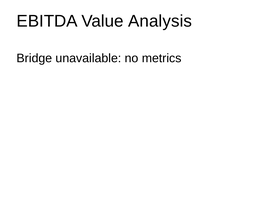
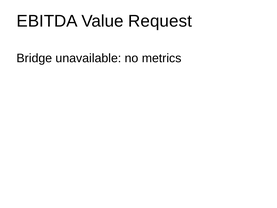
Analysis: Analysis -> Request (160, 21)
